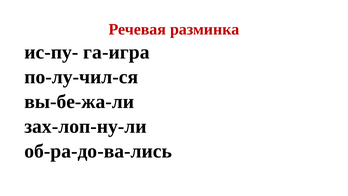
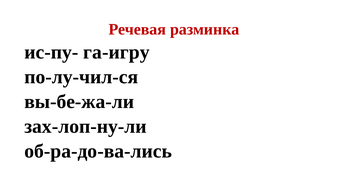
га-игра: га-игра -> га-игру (116, 52)
